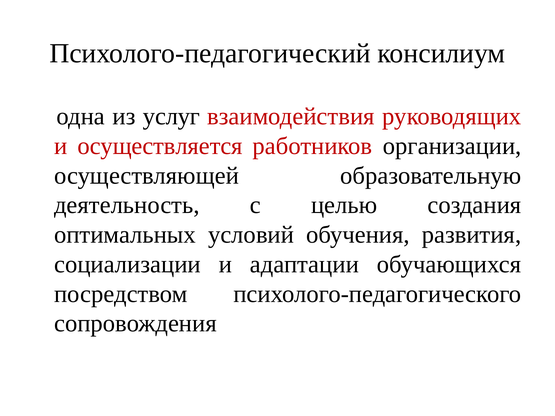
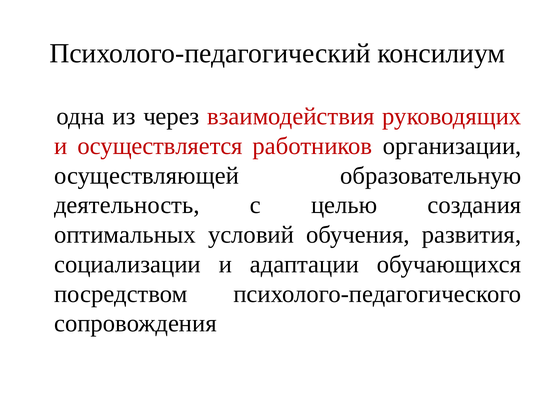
услуг: услуг -> через (171, 116)
